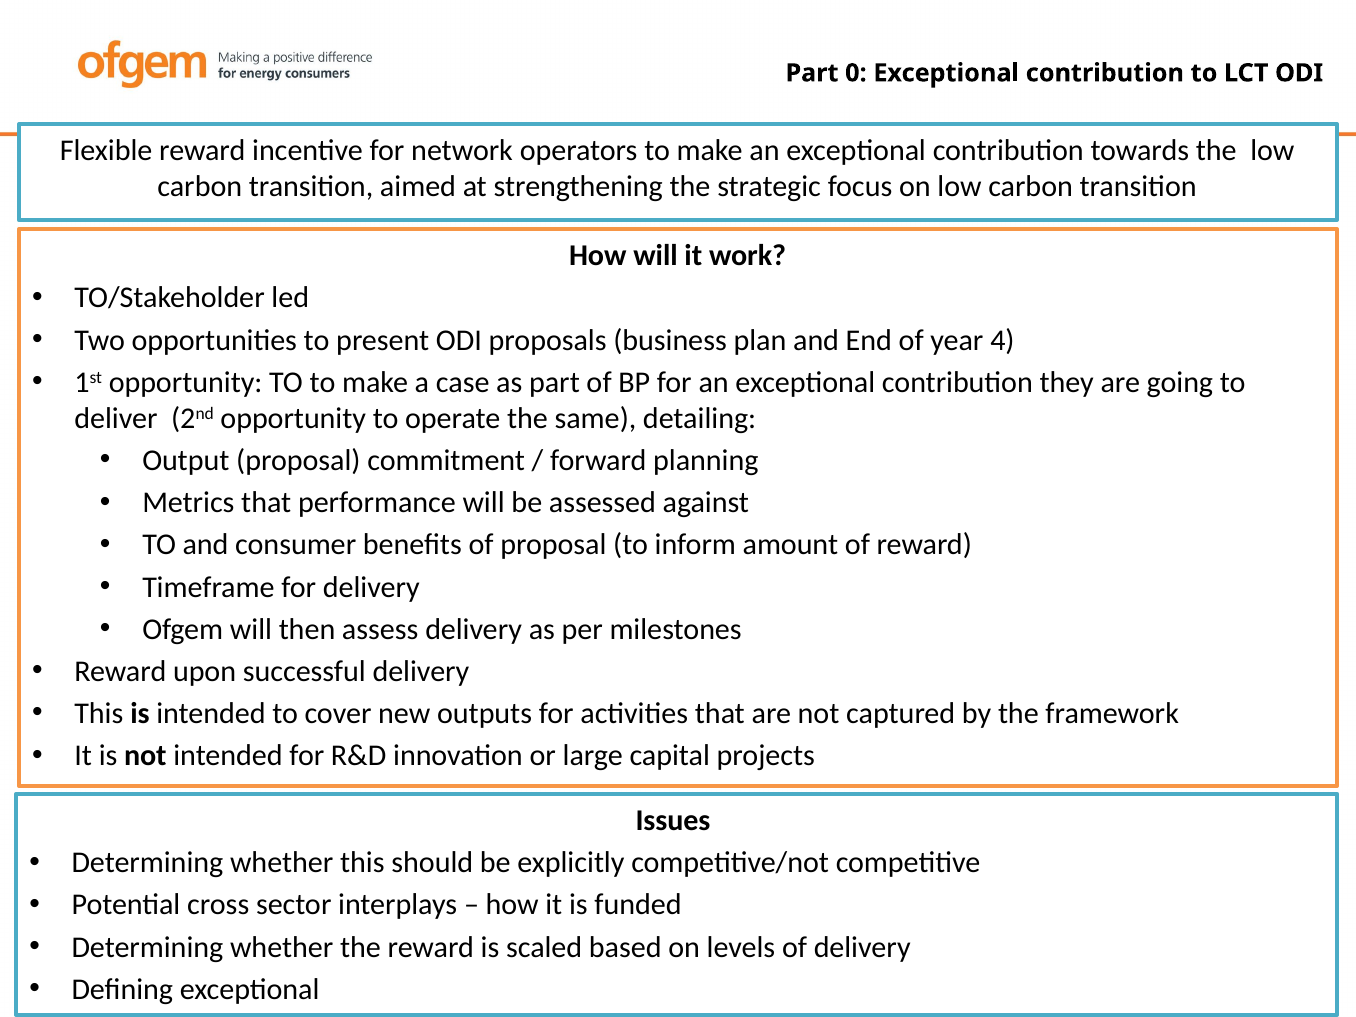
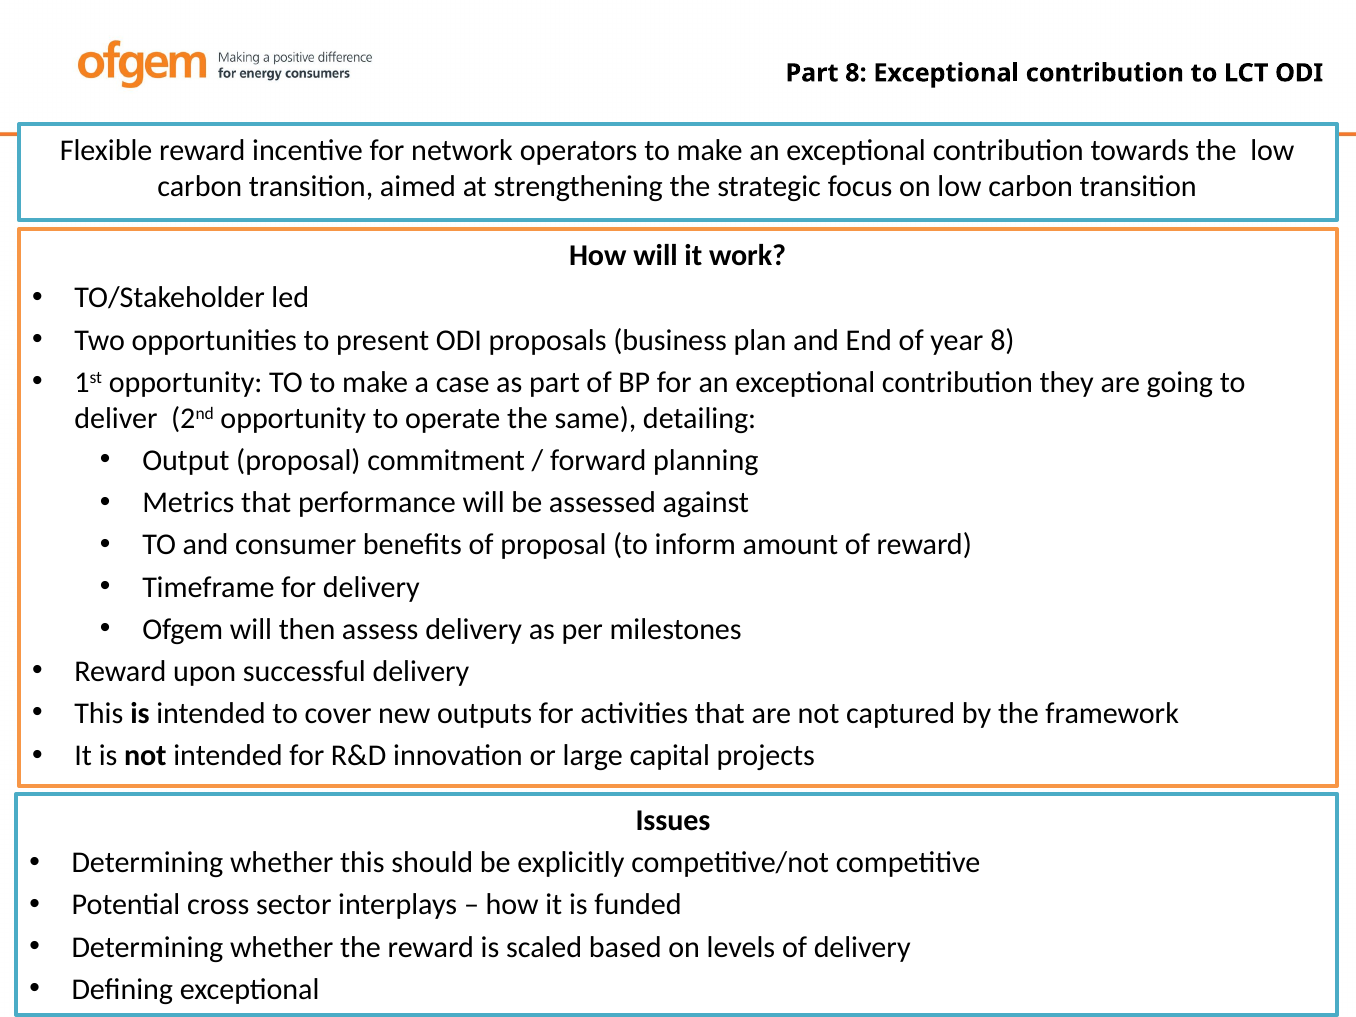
Part 0: 0 -> 8 (856, 73)
year 4: 4 -> 8 (1002, 340)
